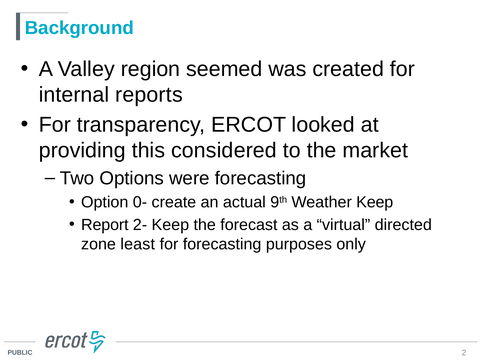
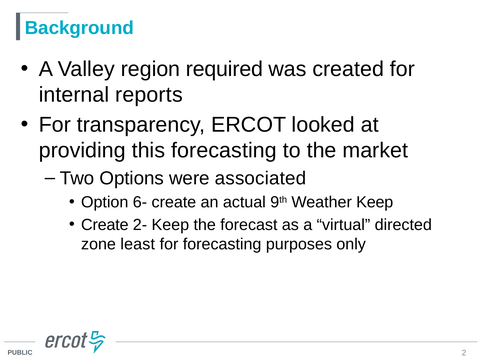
seemed: seemed -> required (224, 69)
this considered: considered -> forecasting (224, 150)
were forecasting: forecasting -> associated (260, 178)
0-: 0- -> 6- (140, 202)
Report: Report -> Create (105, 224)
